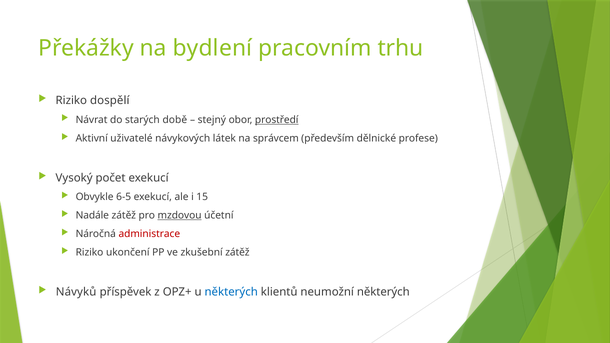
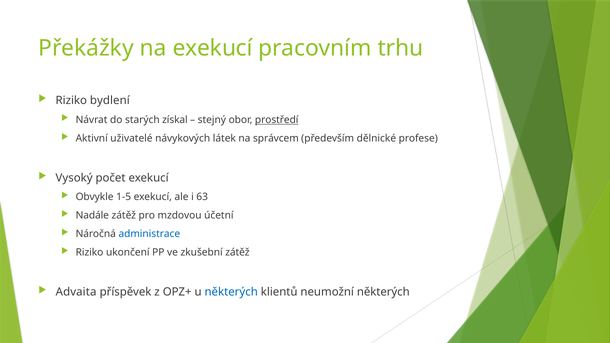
na bydlení: bydlení -> exekucí (213, 48)
dospělí: dospělí -> bydlení (110, 101)
době: době -> získal (175, 120)
6-5: 6-5 -> 1-5 (124, 197)
15: 15 -> 63 (202, 197)
mzdovou underline: present -> none (180, 216)
administrace colour: red -> blue (149, 234)
Návyků: Návyků -> Advaita (76, 292)
